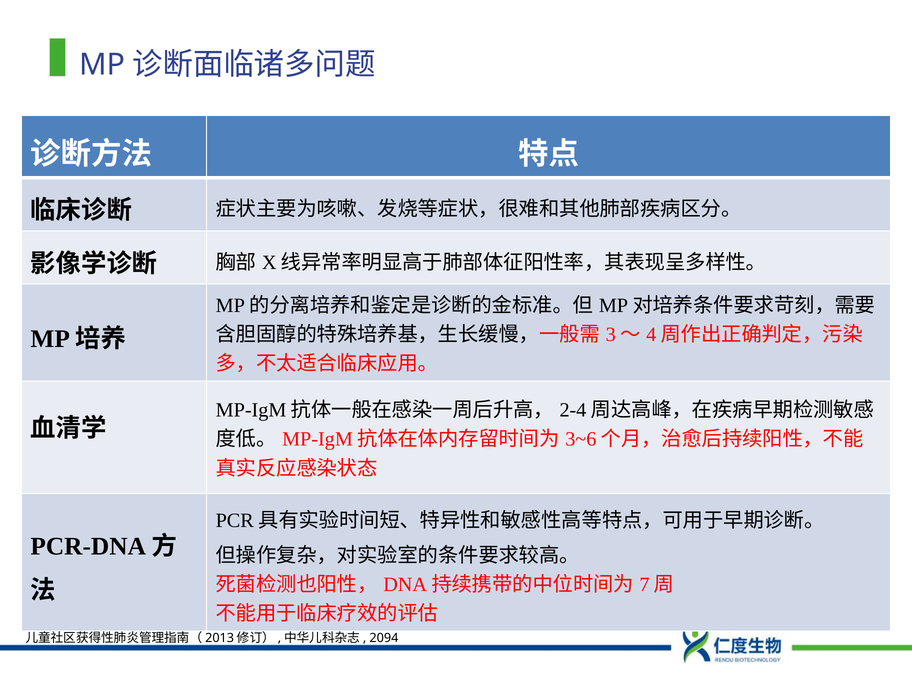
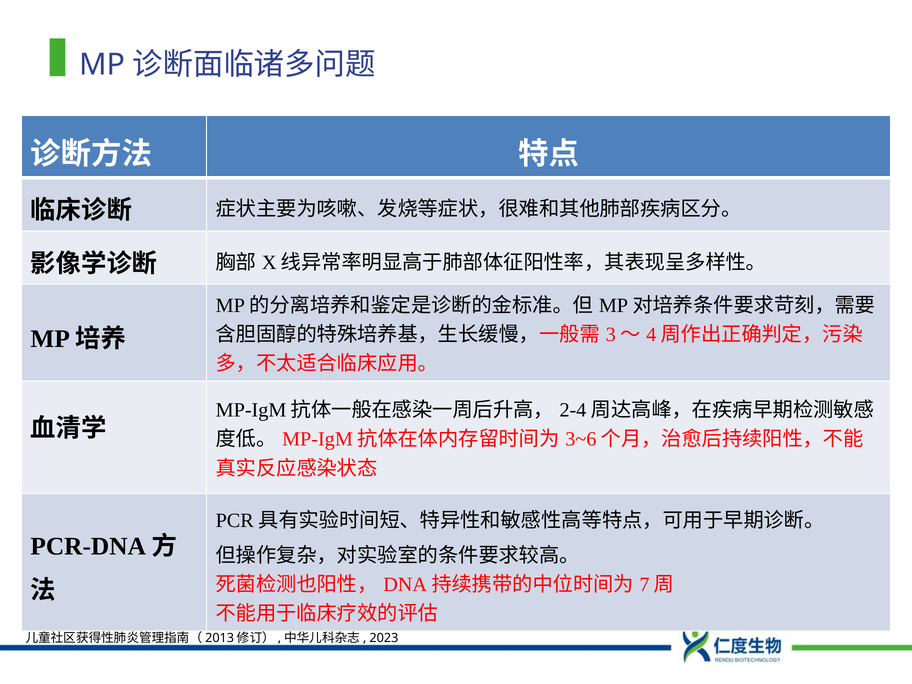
2094: 2094 -> 2023 (384, 638)
